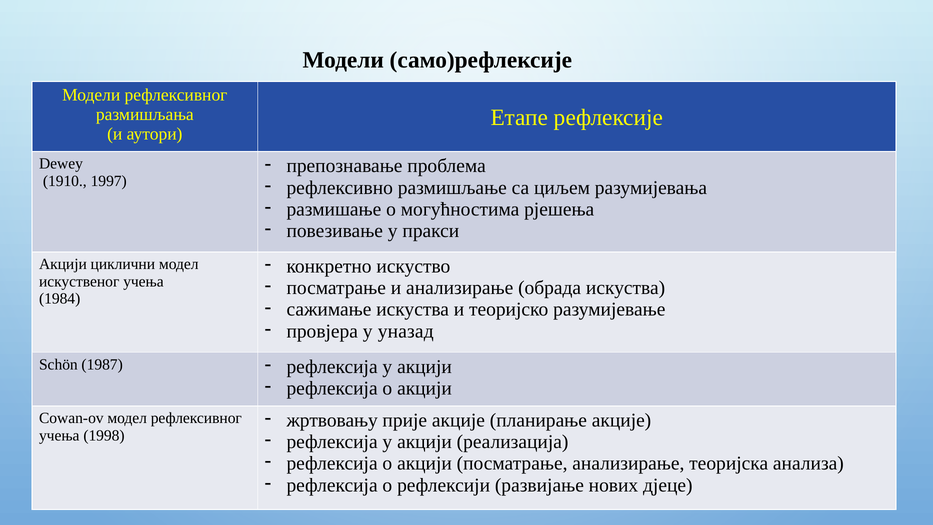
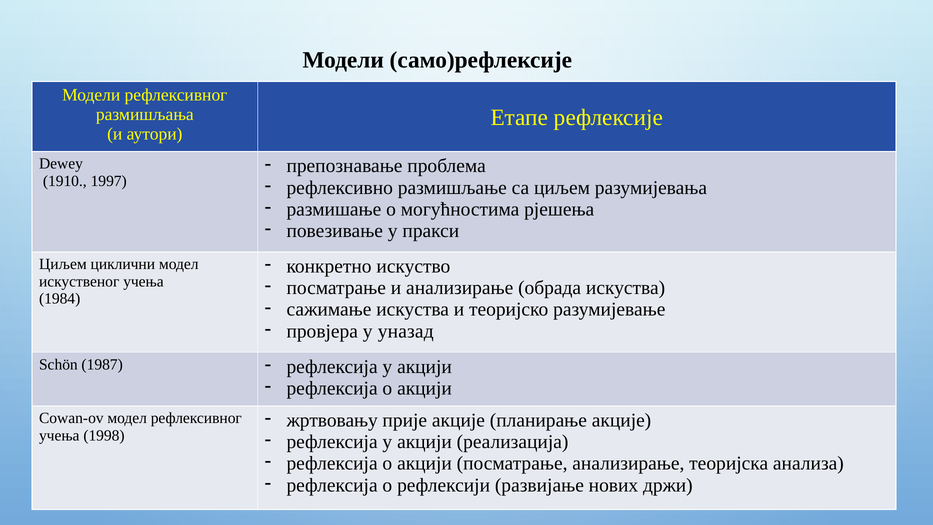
Акцији: Акцији -> Циљем (63, 264)
дјеце: дјеце -> држи (668, 485)
